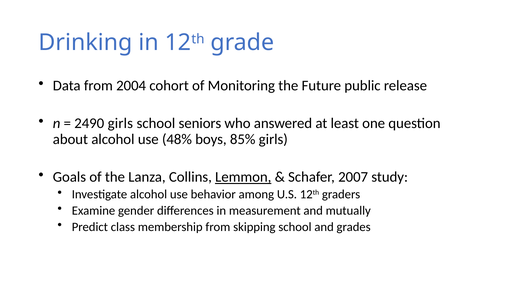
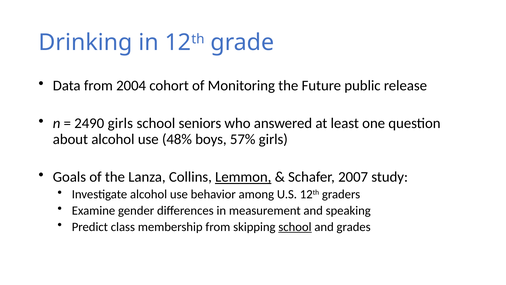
85%: 85% -> 57% (243, 139)
mutually: mutually -> speaking (348, 210)
school underline: none -> present (295, 227)
